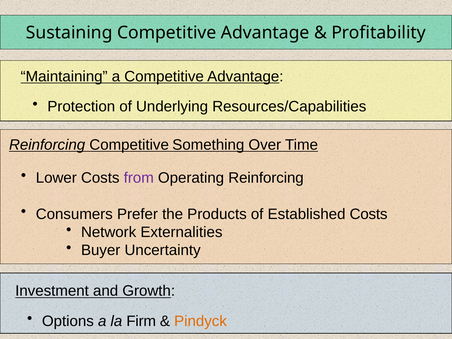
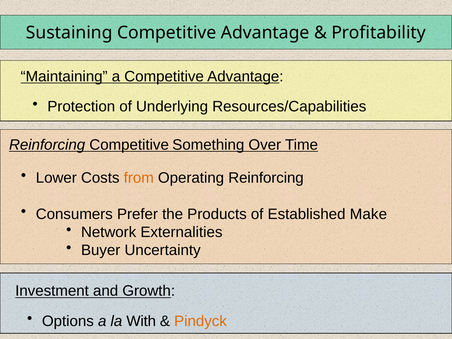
from colour: purple -> orange (139, 178)
Established Costs: Costs -> Make (368, 214)
Firm: Firm -> With (141, 321)
